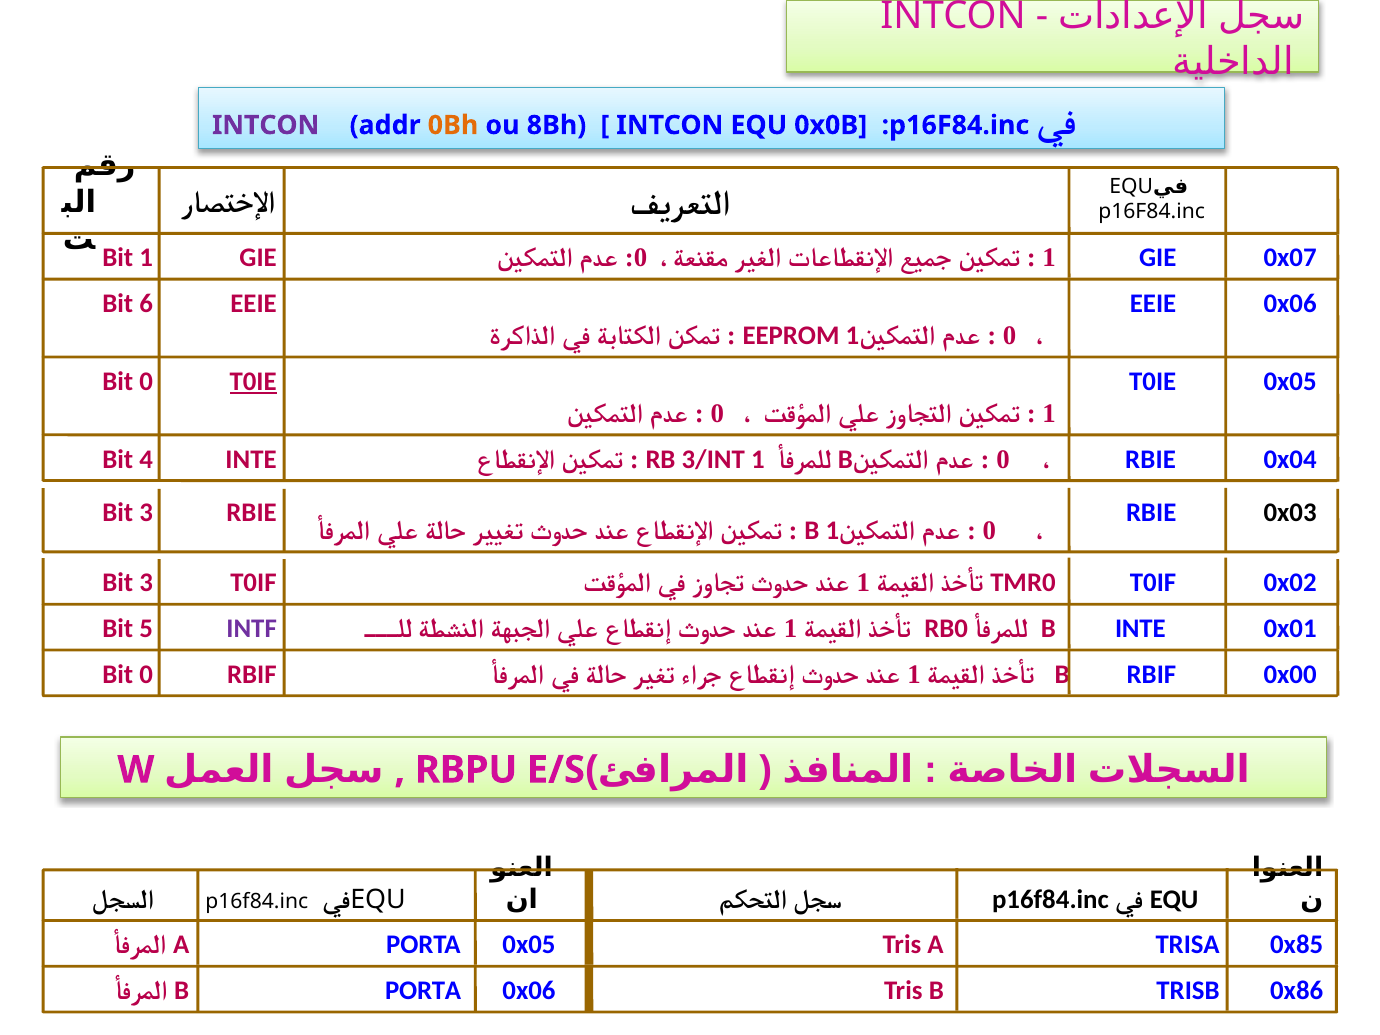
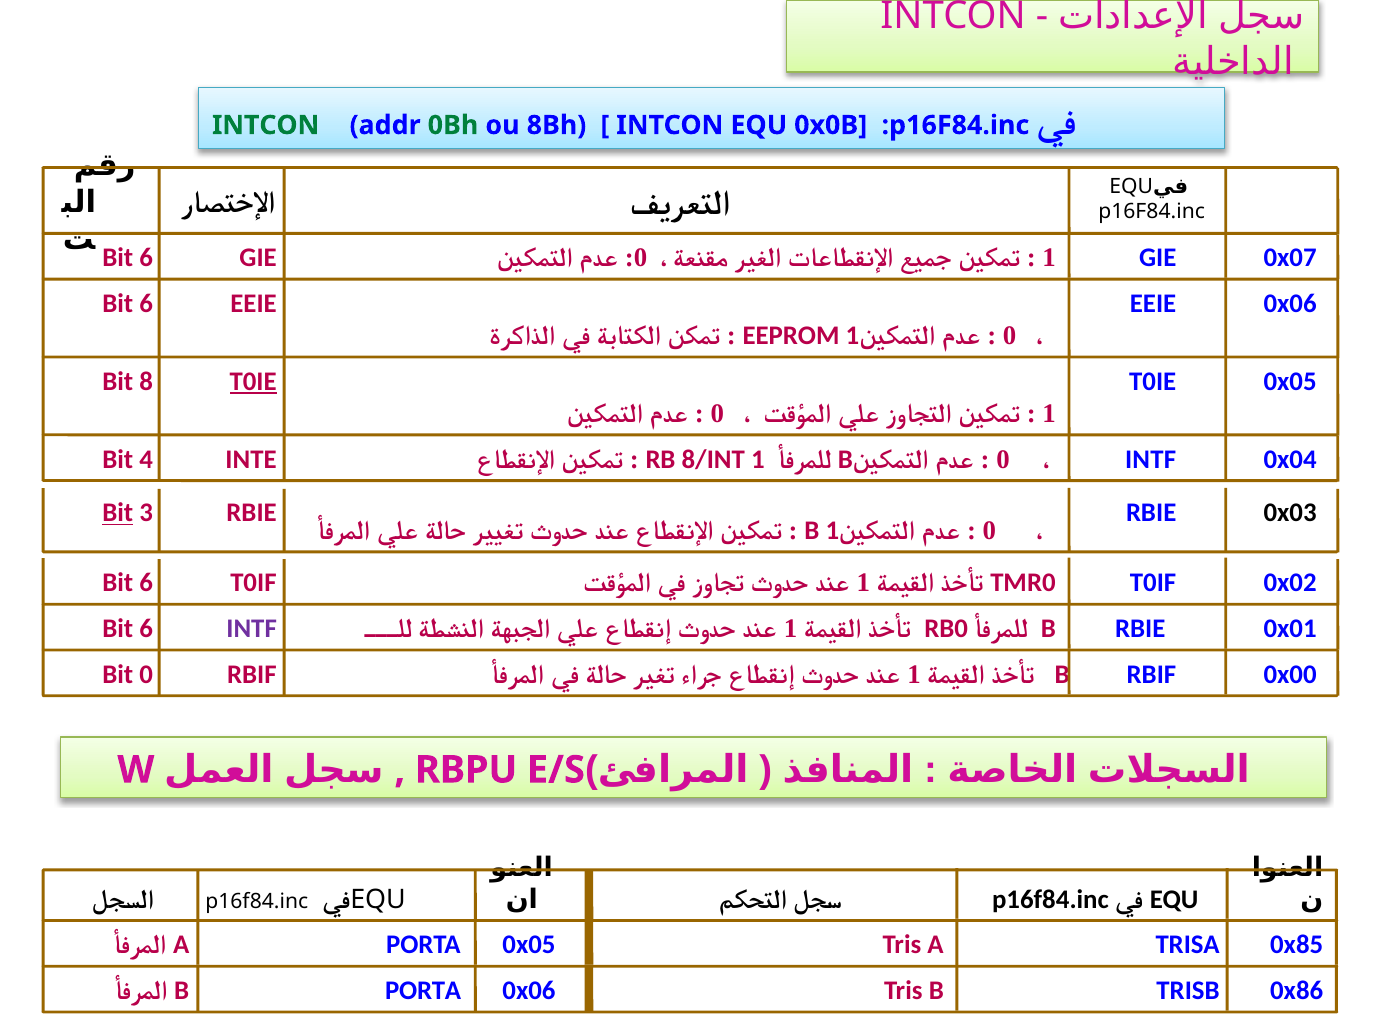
INTCON colour: purple -> green (266, 125)
0Bh colour: orange -> green (453, 125)
1: 1 -> 6 (146, 258)
0: 0 -> 8 (146, 382)
3/INT: 3/INT -> 8/INT (713, 460)
RBIE: RBIE -> INTF (1151, 460)
Bit underline: none -> present (118, 513)
3: 3 -> 6 (146, 583)
5: 5 -> 6 (146, 629)
INTE: INTE -> RBIE (1140, 629)
